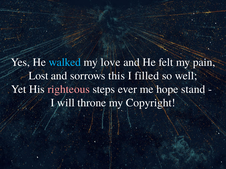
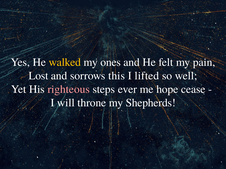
walked colour: light blue -> yellow (65, 62)
love: love -> ones (111, 62)
filled: filled -> lifted (147, 76)
stand: stand -> cease (193, 89)
Copyright: Copyright -> Shepherds (151, 103)
